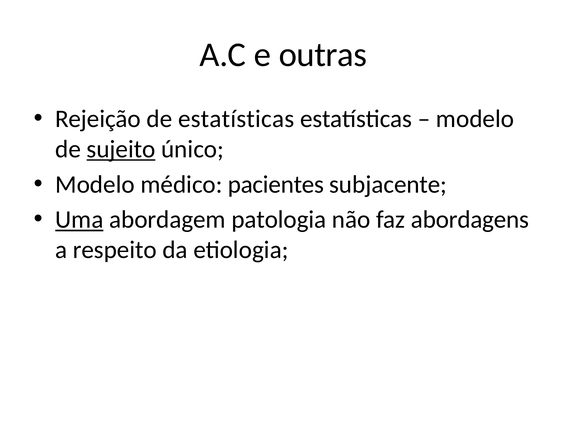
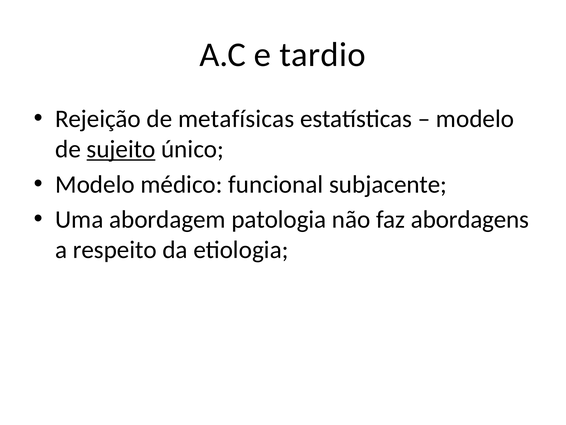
outras: outras -> tardio (322, 55)
de estatísticas: estatísticas -> metafísicas (236, 119)
pacientes: pacientes -> funcional (276, 184)
Uma underline: present -> none (79, 219)
